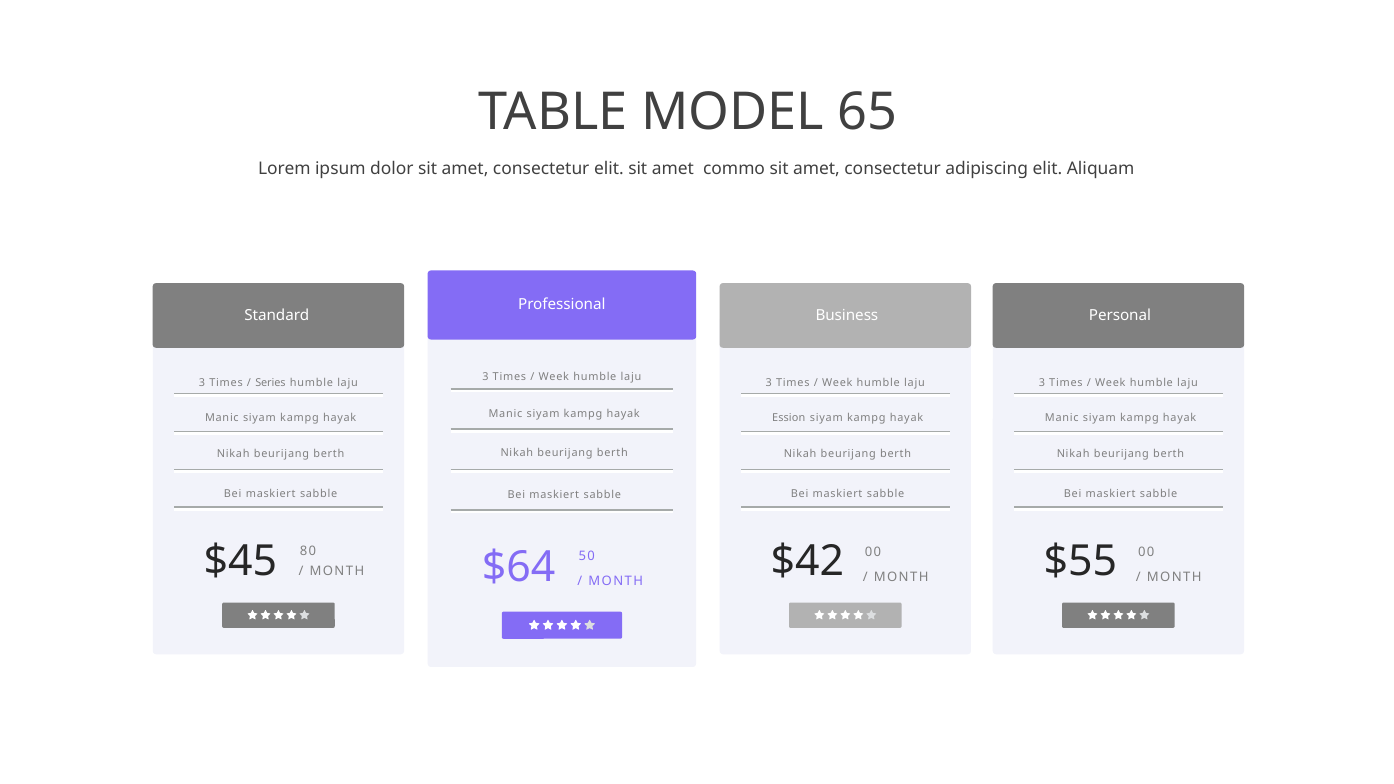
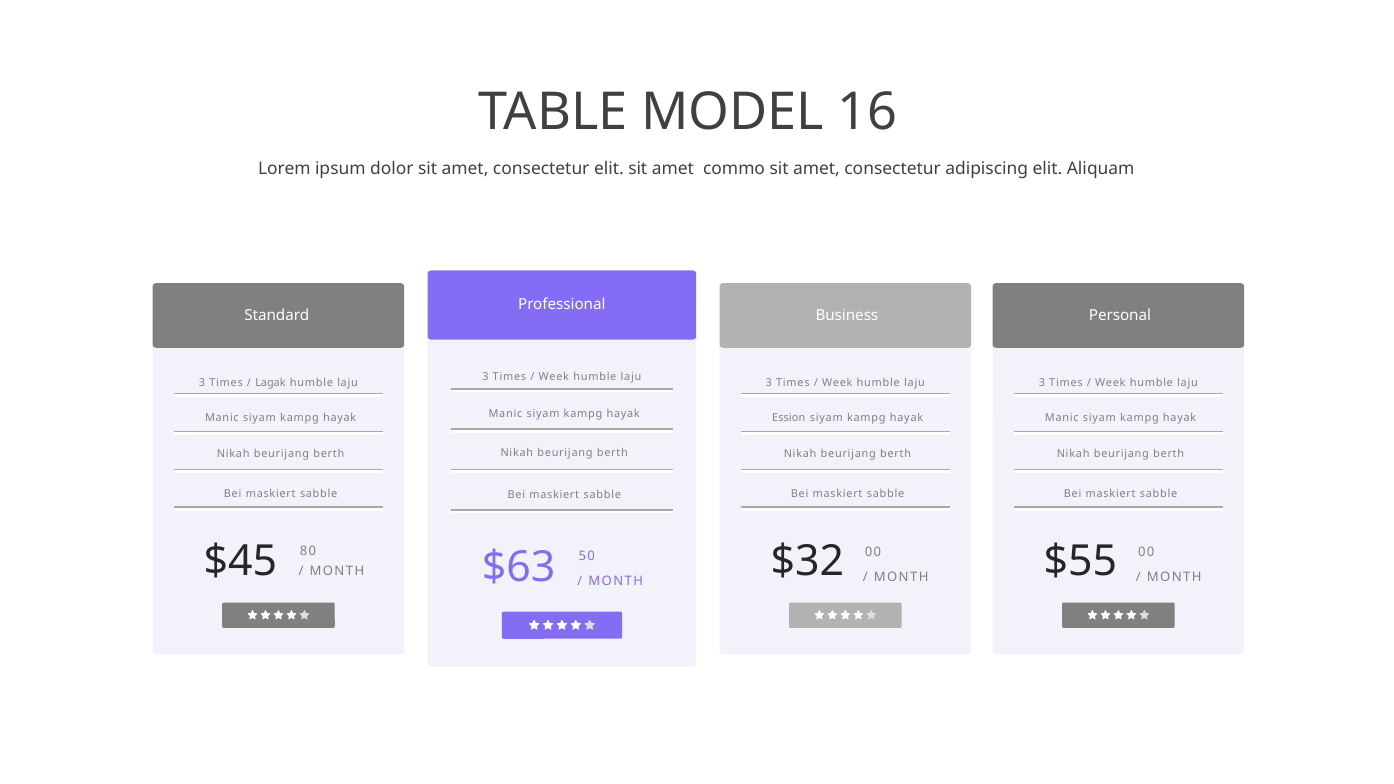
65: 65 -> 16 (868, 113)
Series: Series -> Lagak (270, 383)
$42: $42 -> $32 (807, 561)
$64: $64 -> $63 (519, 567)
